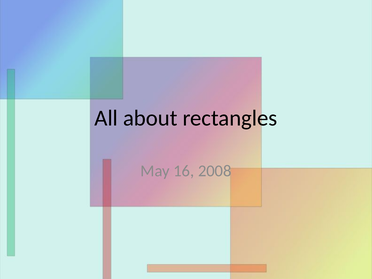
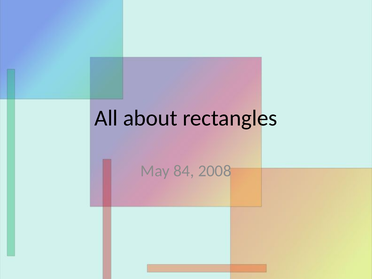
16: 16 -> 84 (184, 171)
